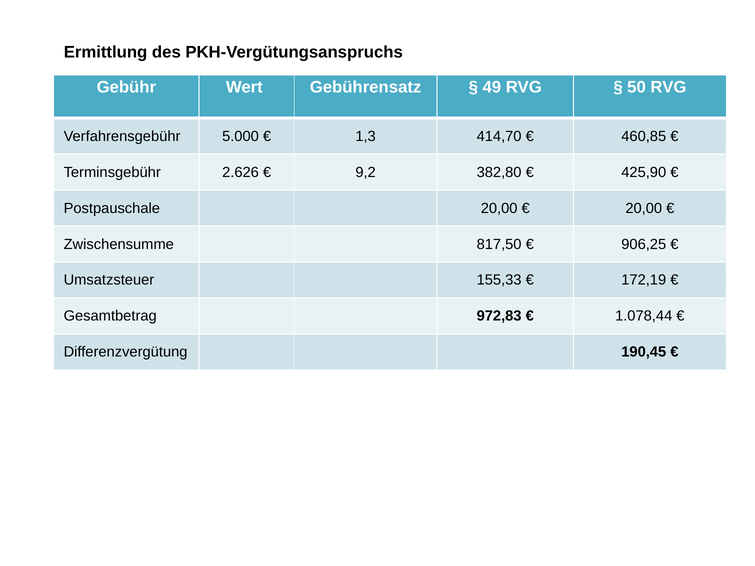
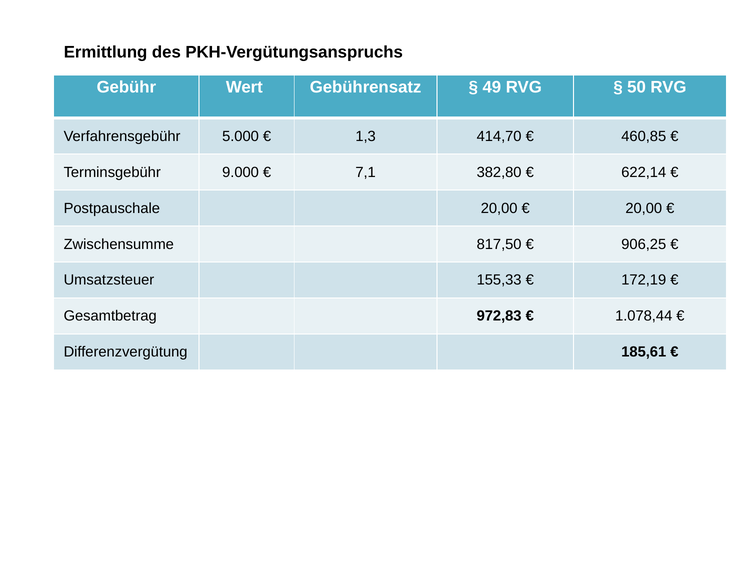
2.626: 2.626 -> 9.000 (241, 172)
9,2: 9,2 -> 7,1 (366, 172)
425,90: 425,90 -> 622,14 (644, 172)
190,45: 190,45 -> 185,61 (644, 352)
